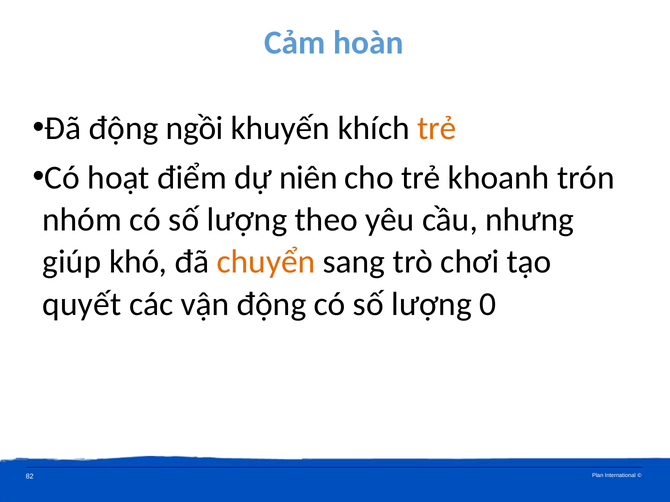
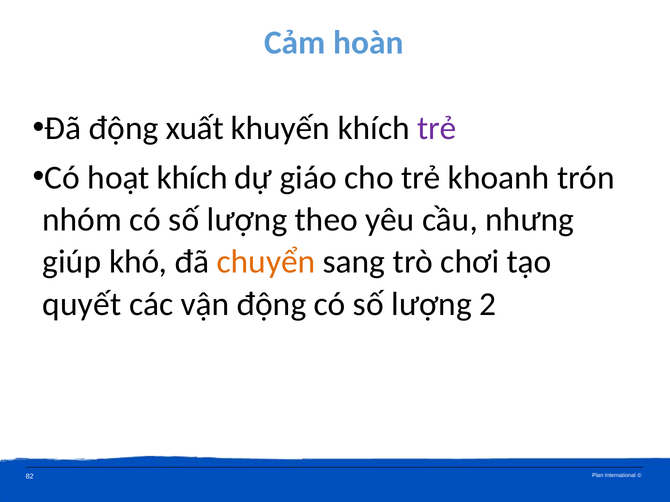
ngồi: ngồi -> xuất (195, 129)
trẻ colour: orange -> purple (437, 129)
hoạt điểm: điểm -> khích (192, 178)
niên: niên -> giáo (308, 178)
0: 0 -> 2 (488, 304)
